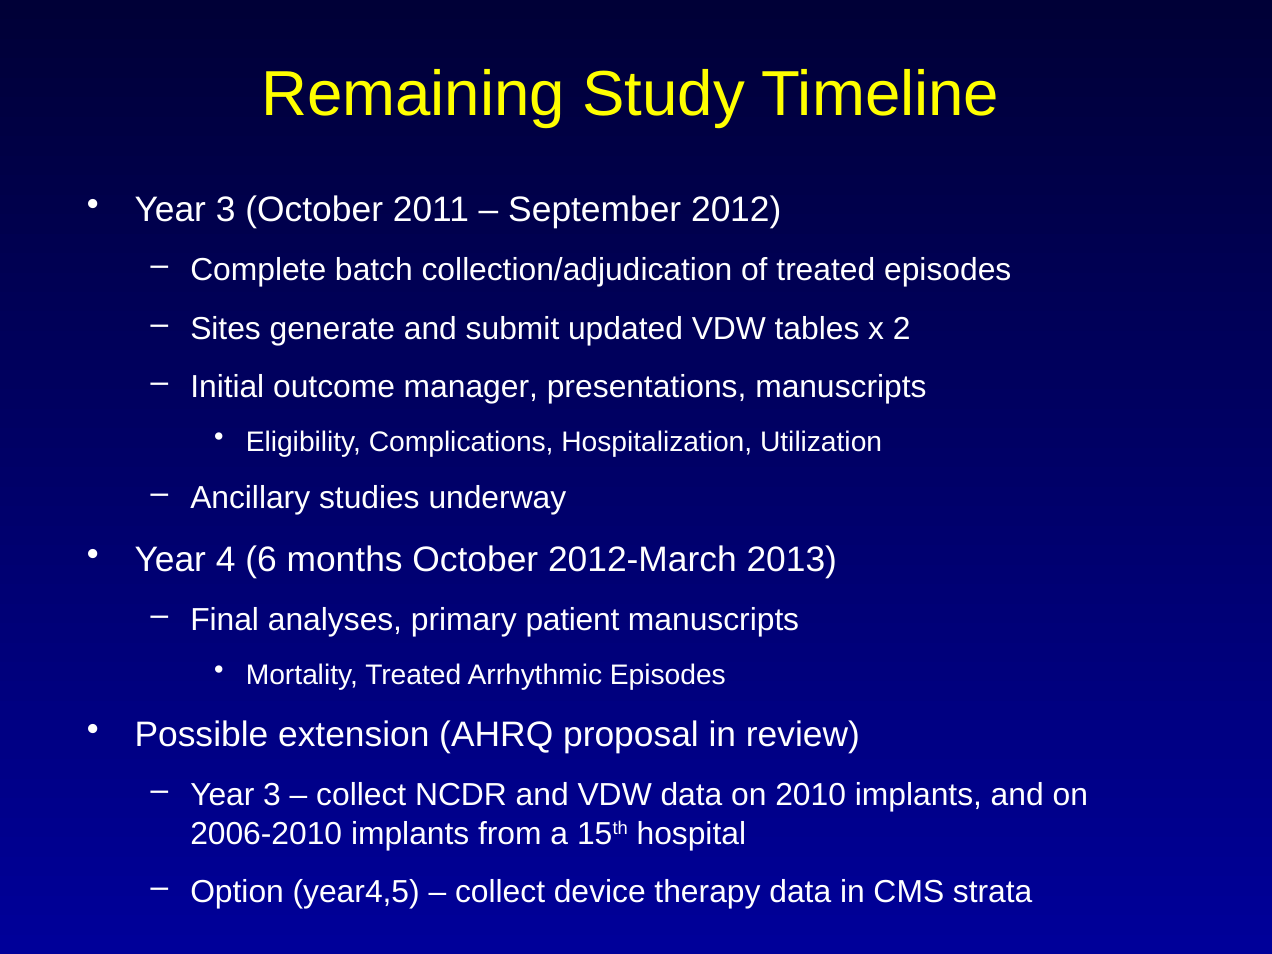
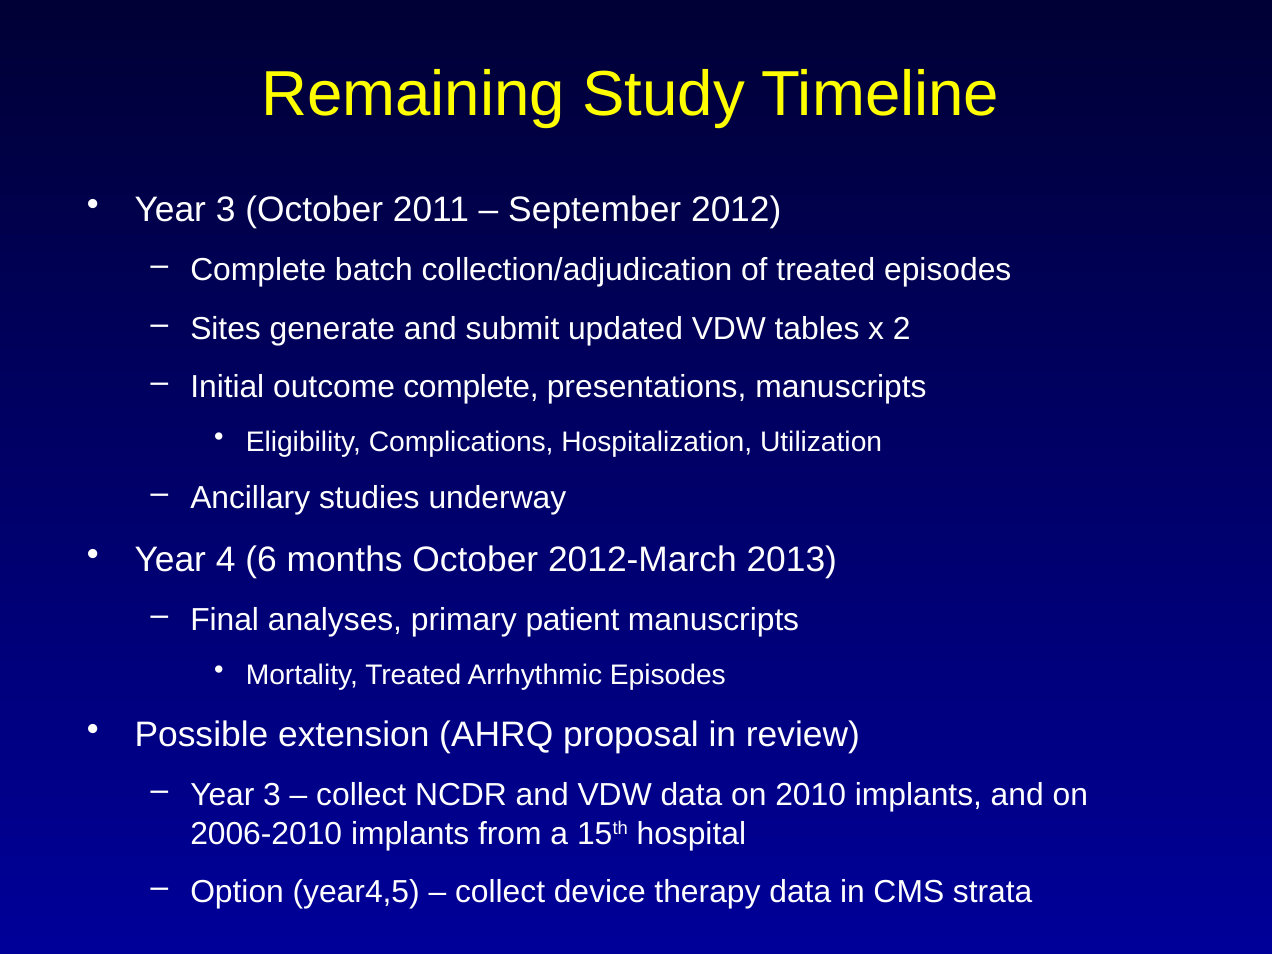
outcome manager: manager -> complete (471, 387)
